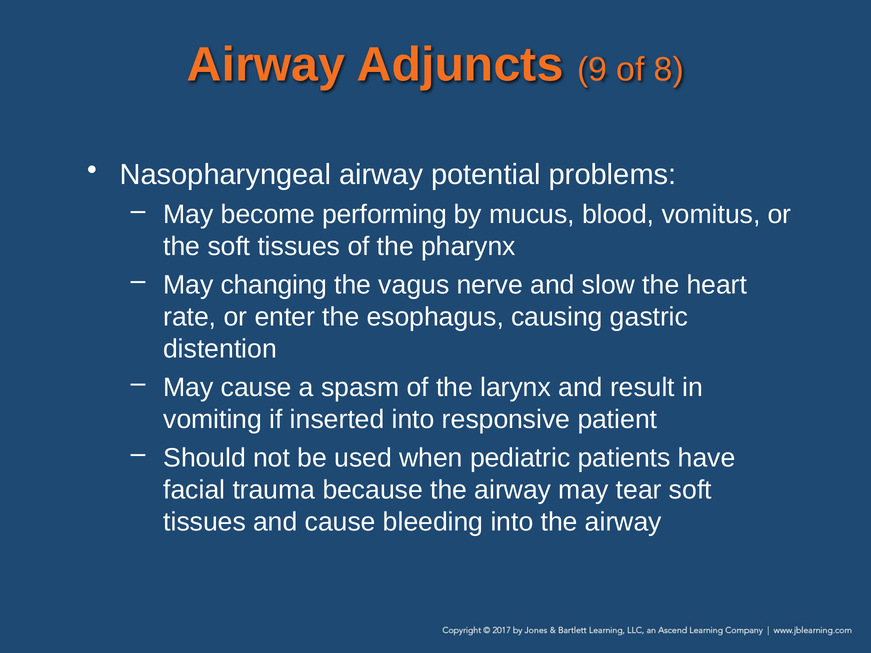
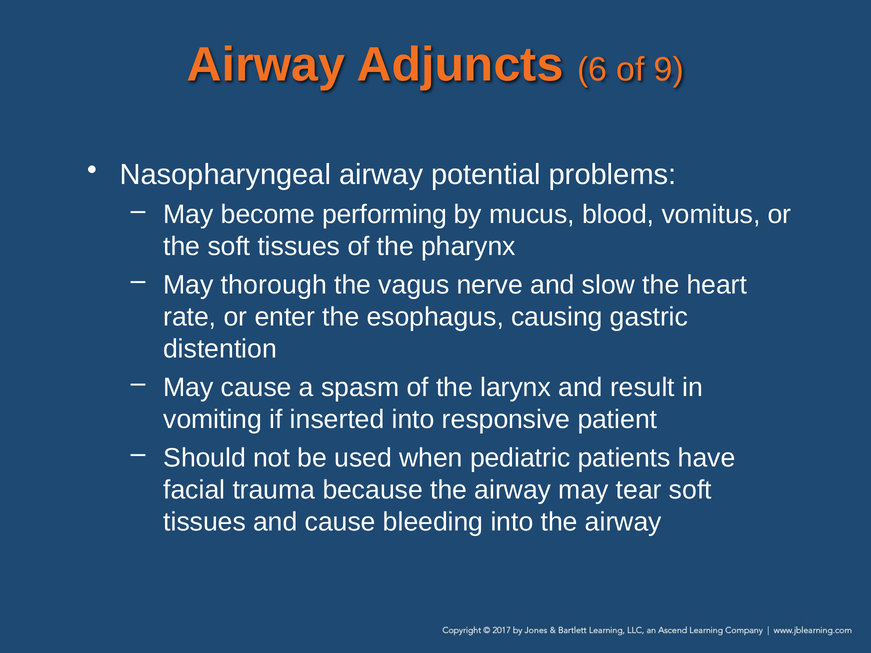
9: 9 -> 6 (592, 70)
8: 8 -> 9 (669, 70)
changing: changing -> thorough (274, 285)
